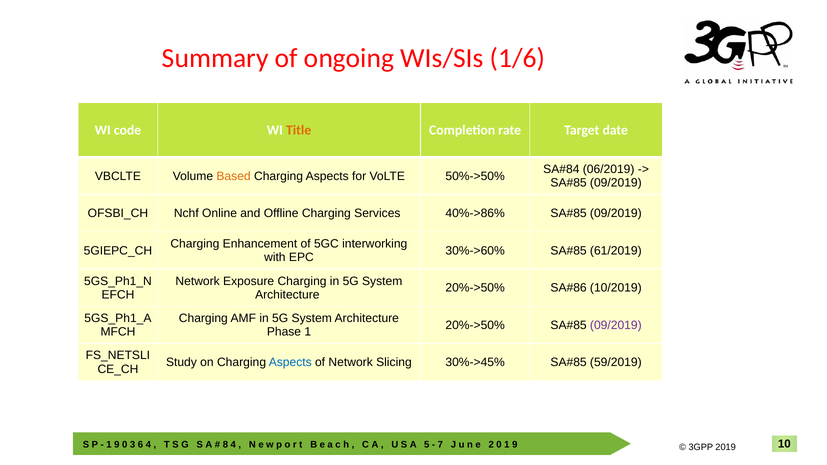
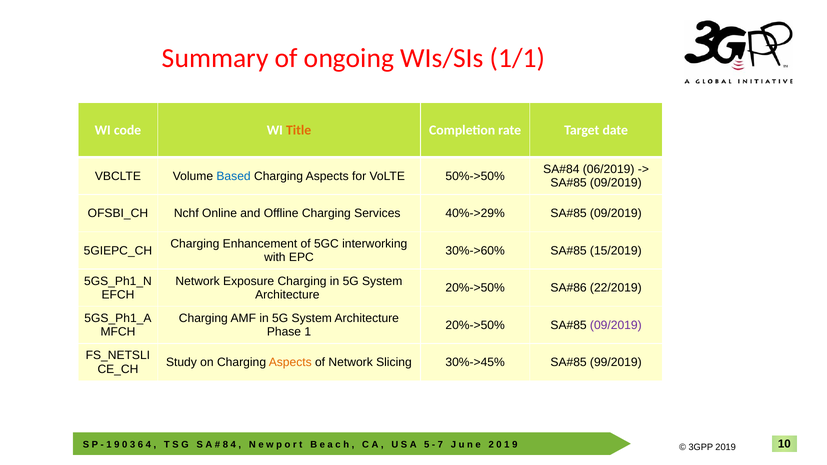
1/6: 1/6 -> 1/1 (518, 58)
Based colour: orange -> blue (234, 176)
40%->86%: 40%->86% -> 40%->29% (475, 213)
61/2019: 61/2019 -> 15/2019 (616, 251)
10/2019: 10/2019 -> 22/2019 (616, 288)
Aspects colour: blue -> orange (290, 362)
59/2019: 59/2019 -> 99/2019 (616, 362)
